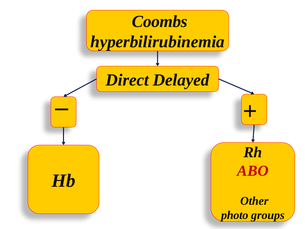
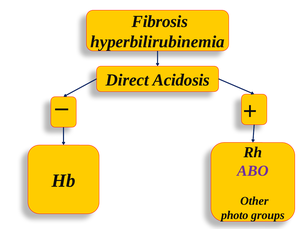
Coombs: Coombs -> Fibrosis (160, 22)
Delayed: Delayed -> Acidosis (181, 80)
ABO colour: red -> purple (253, 171)
